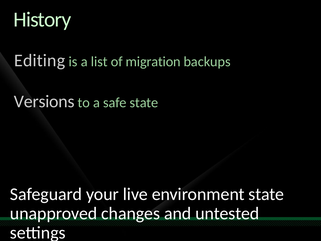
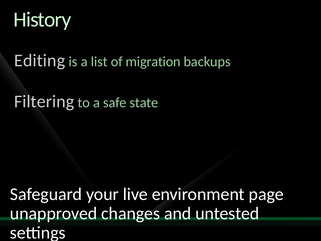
Versions: Versions -> Filtering (44, 101)
environment state: state -> page (266, 194)
